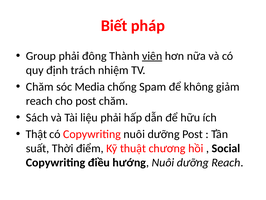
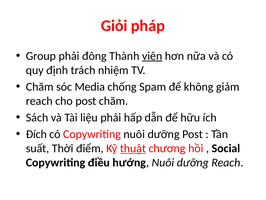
Biết: Biết -> Giỏi (114, 26)
Thật: Thật -> Đích (36, 134)
thuật underline: none -> present (133, 148)
